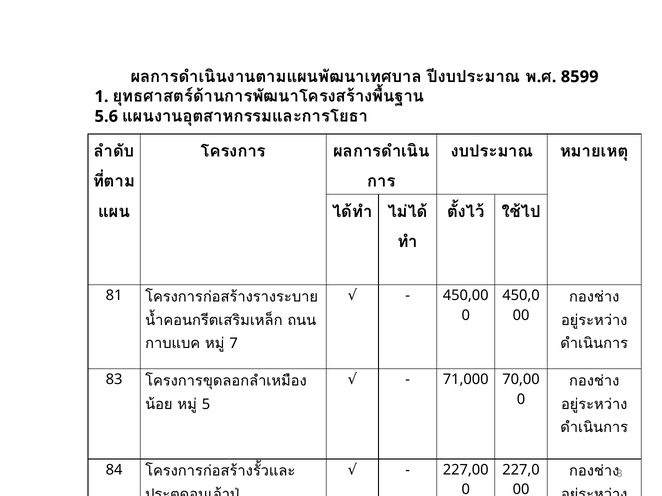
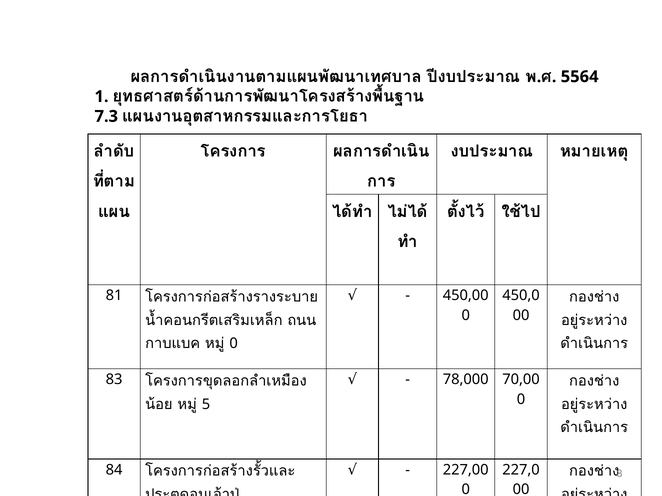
8599: 8599 -> 5564 (580, 77)
5.6: 5.6 -> 7.3 (106, 116)
7: 7 -> 0 (234, 344)
71,000: 71,000 -> 78,000 (466, 380)
